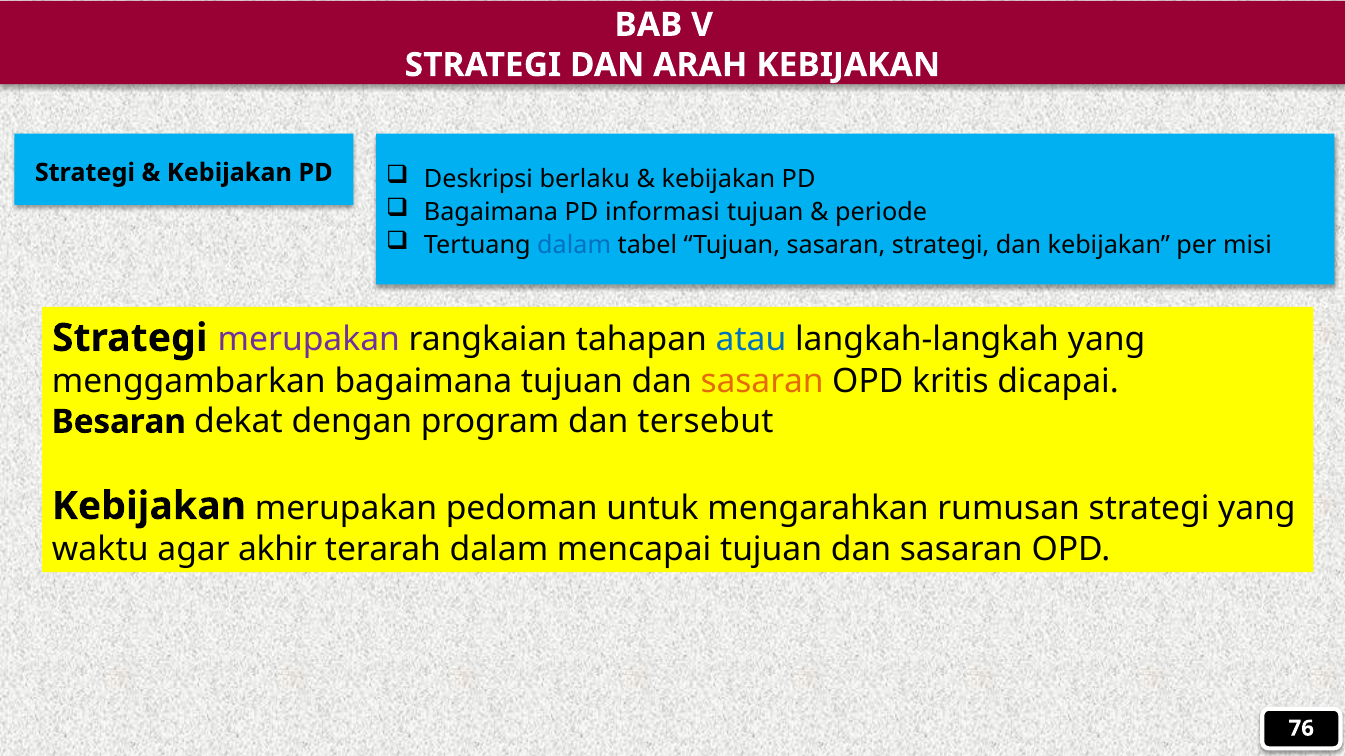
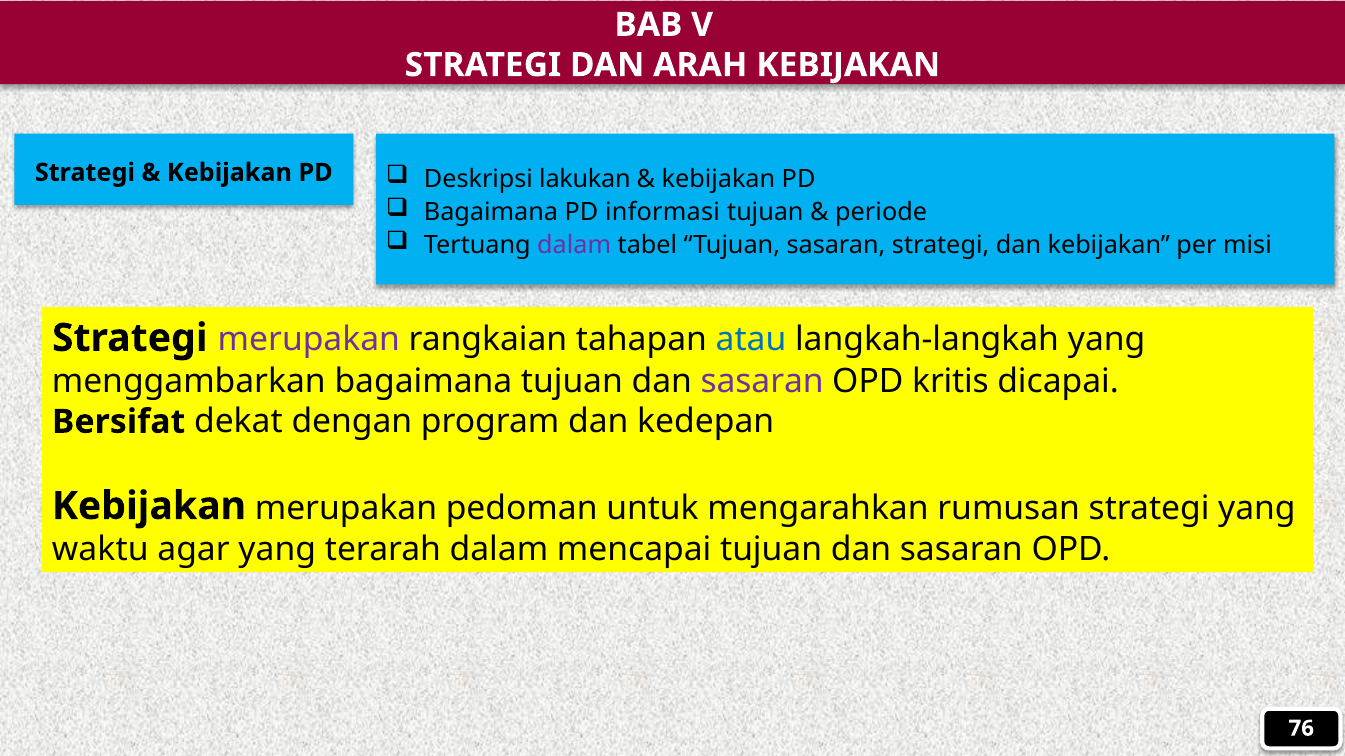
berlaku: berlaku -> lakukan (585, 179)
dalam colour: blue -> purple (574, 246)
sasaran colour: orange -> purple (762, 382)
Besaran: Besaran -> Bersifat (119, 422)
tersebut: tersebut -> kedepan (706, 422)
agar akhir: akhir -> yang (277, 550)
